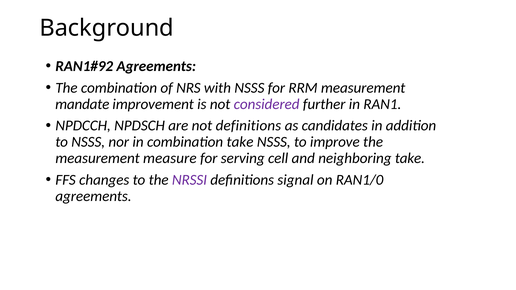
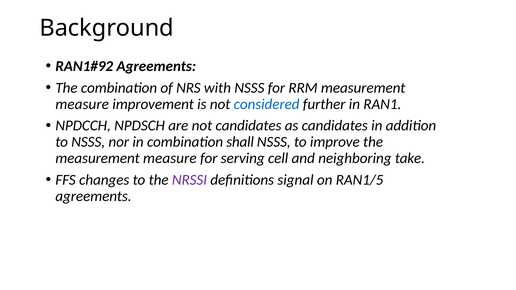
mandate: mandate -> measure (82, 104)
considered colour: purple -> blue (267, 104)
not definitions: definitions -> candidates (249, 126)
combination take: take -> shall (240, 142)
RAN1/0: RAN1/0 -> RAN1/5 (360, 180)
